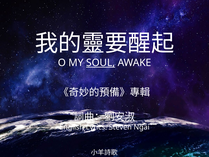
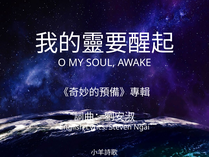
SOUL underline: present -> none (101, 63)
